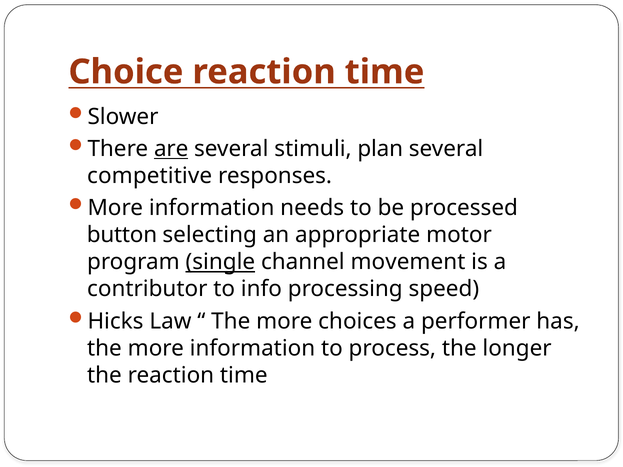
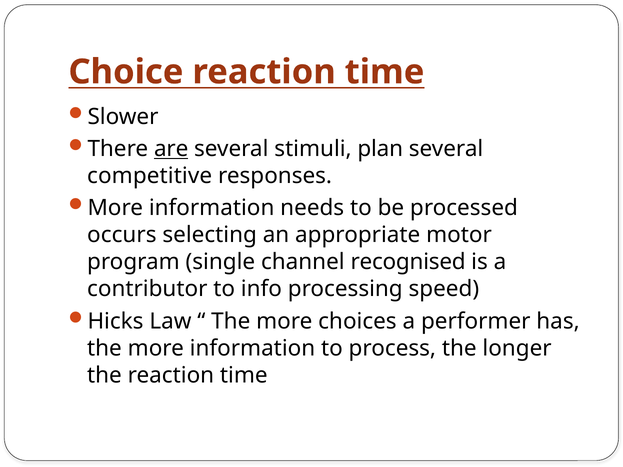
button: button -> occurs (122, 235)
single underline: present -> none (220, 262)
movement: movement -> recognised (408, 262)
